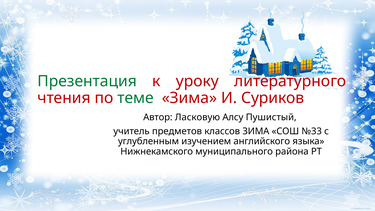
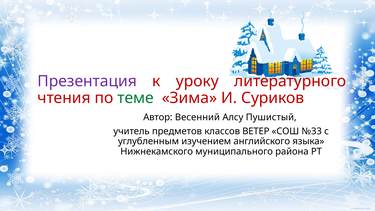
Презентация colour: green -> purple (87, 81)
Ласковую: Ласковую -> Весенний (197, 117)
классов ЗИМА: ЗИМА -> ВЕТЕР (256, 131)
